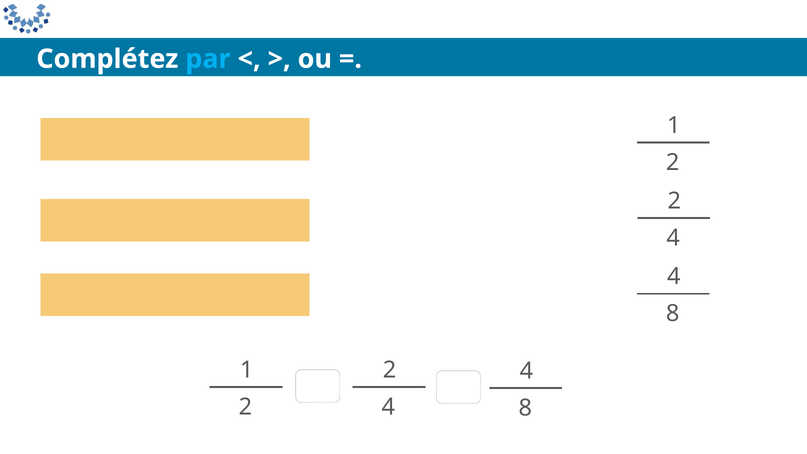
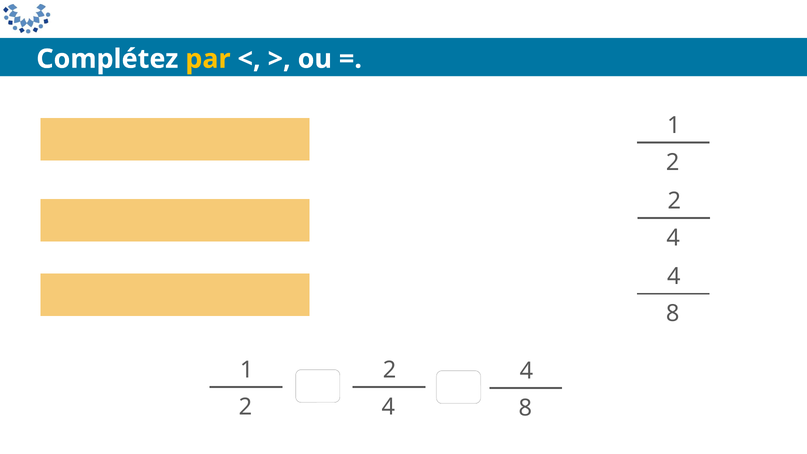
par colour: light blue -> yellow (208, 59)
